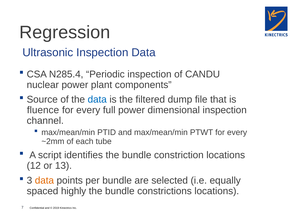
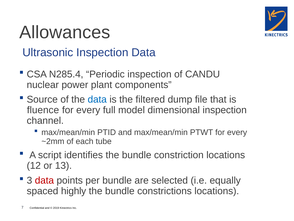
Regression: Regression -> Allowances (65, 32)
full power: power -> model (132, 110)
data colour: orange -> red (44, 180)
